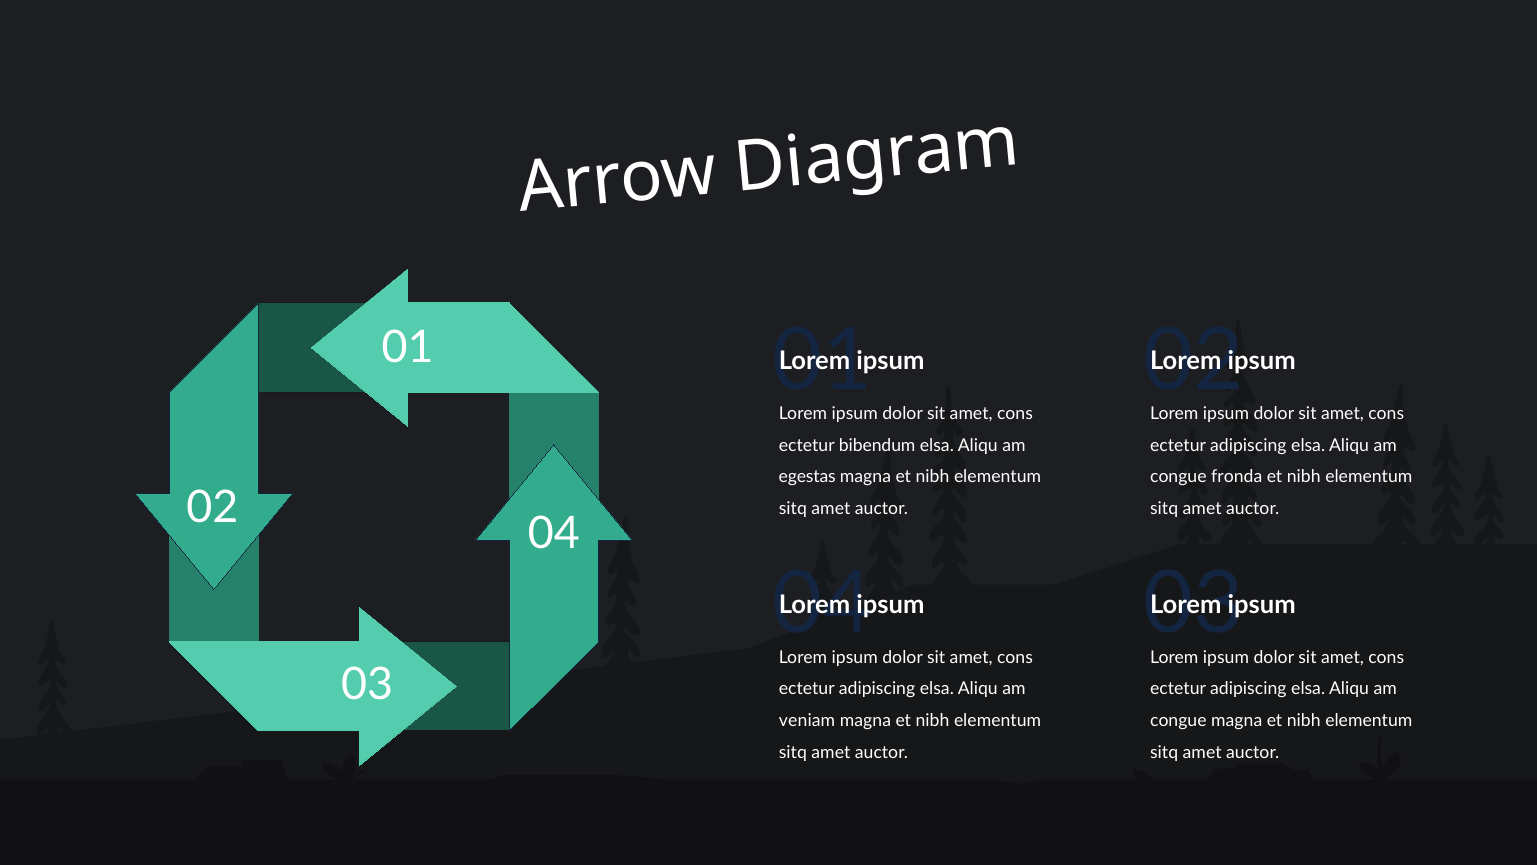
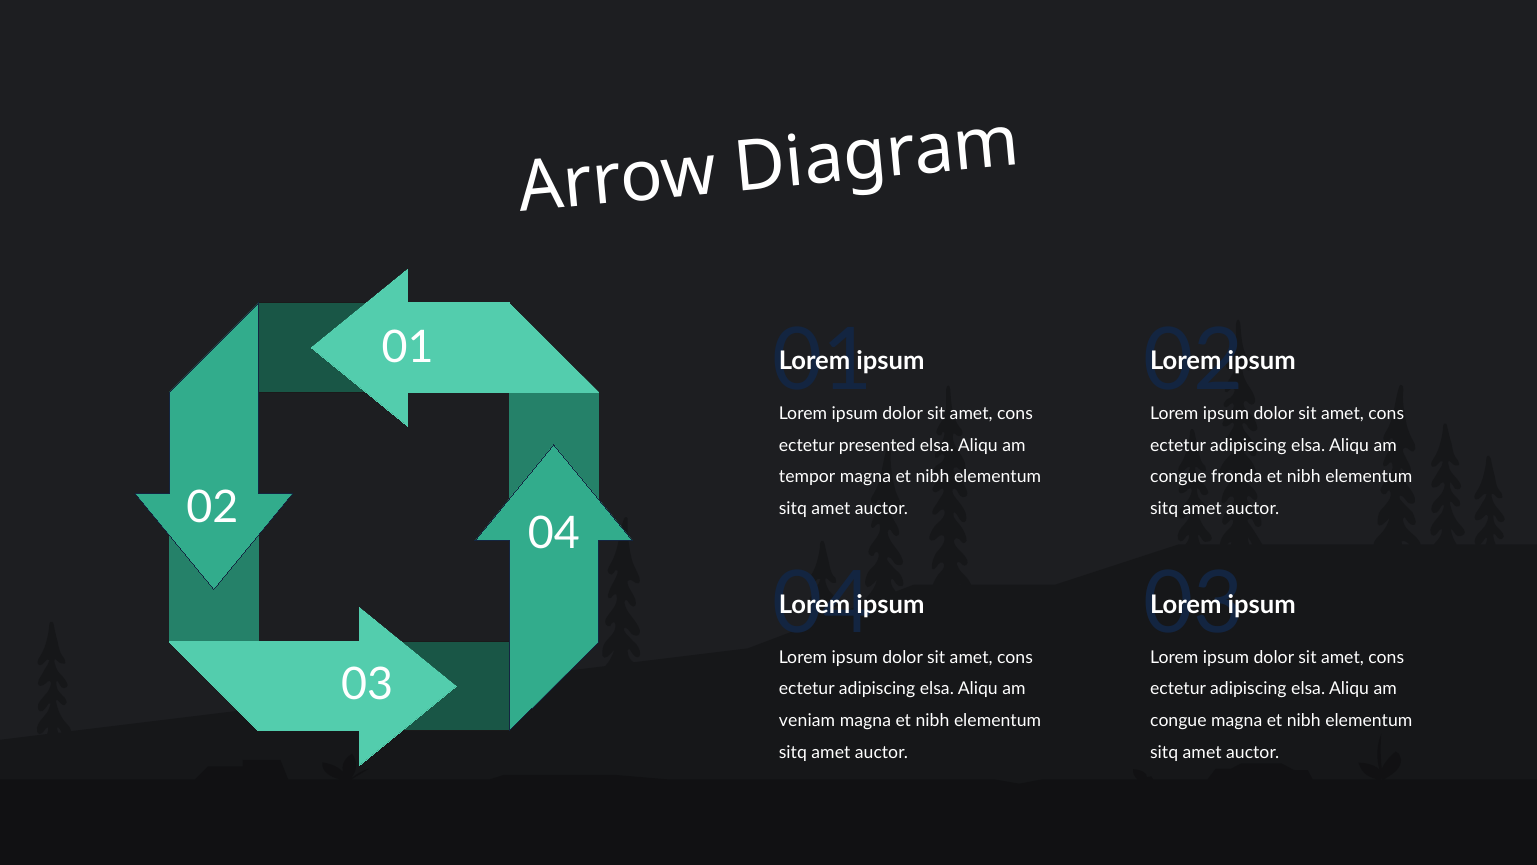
bibendum: bibendum -> presented (877, 445)
egestas: egestas -> tempor (807, 477)
